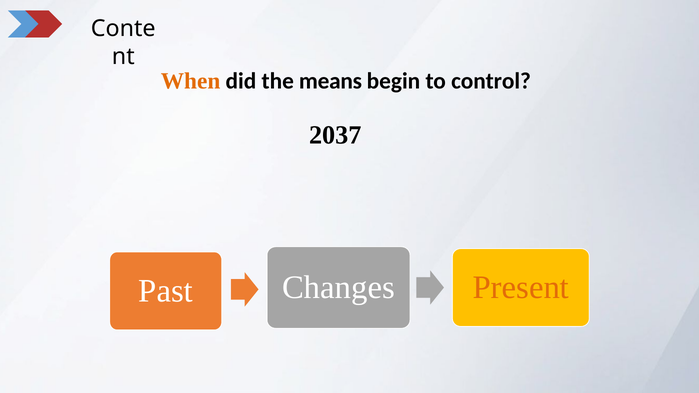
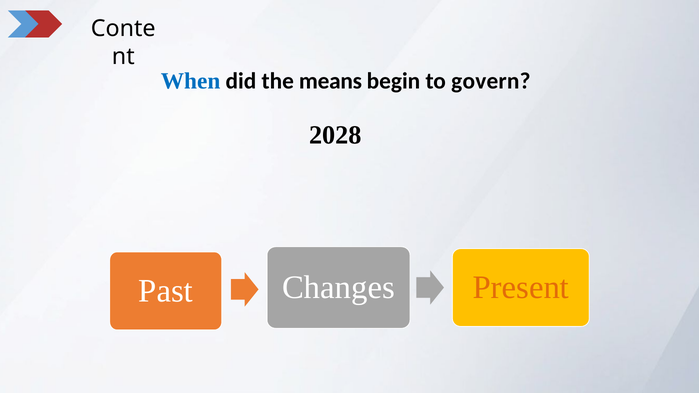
When colour: orange -> blue (191, 81)
control: control -> govern (491, 81)
2037: 2037 -> 2028 (335, 135)
